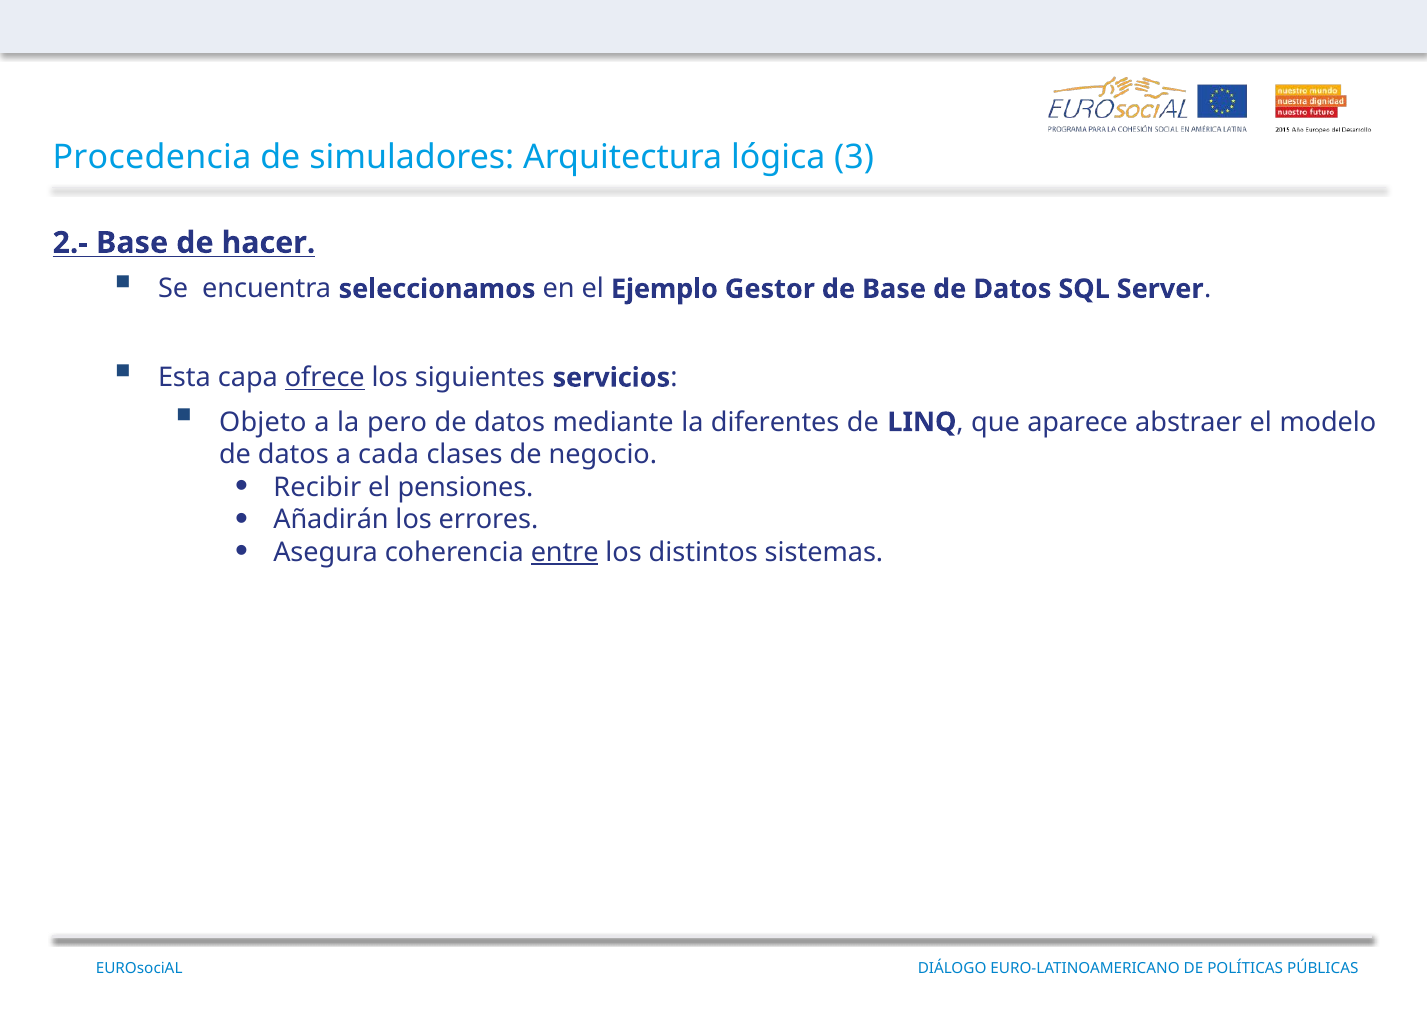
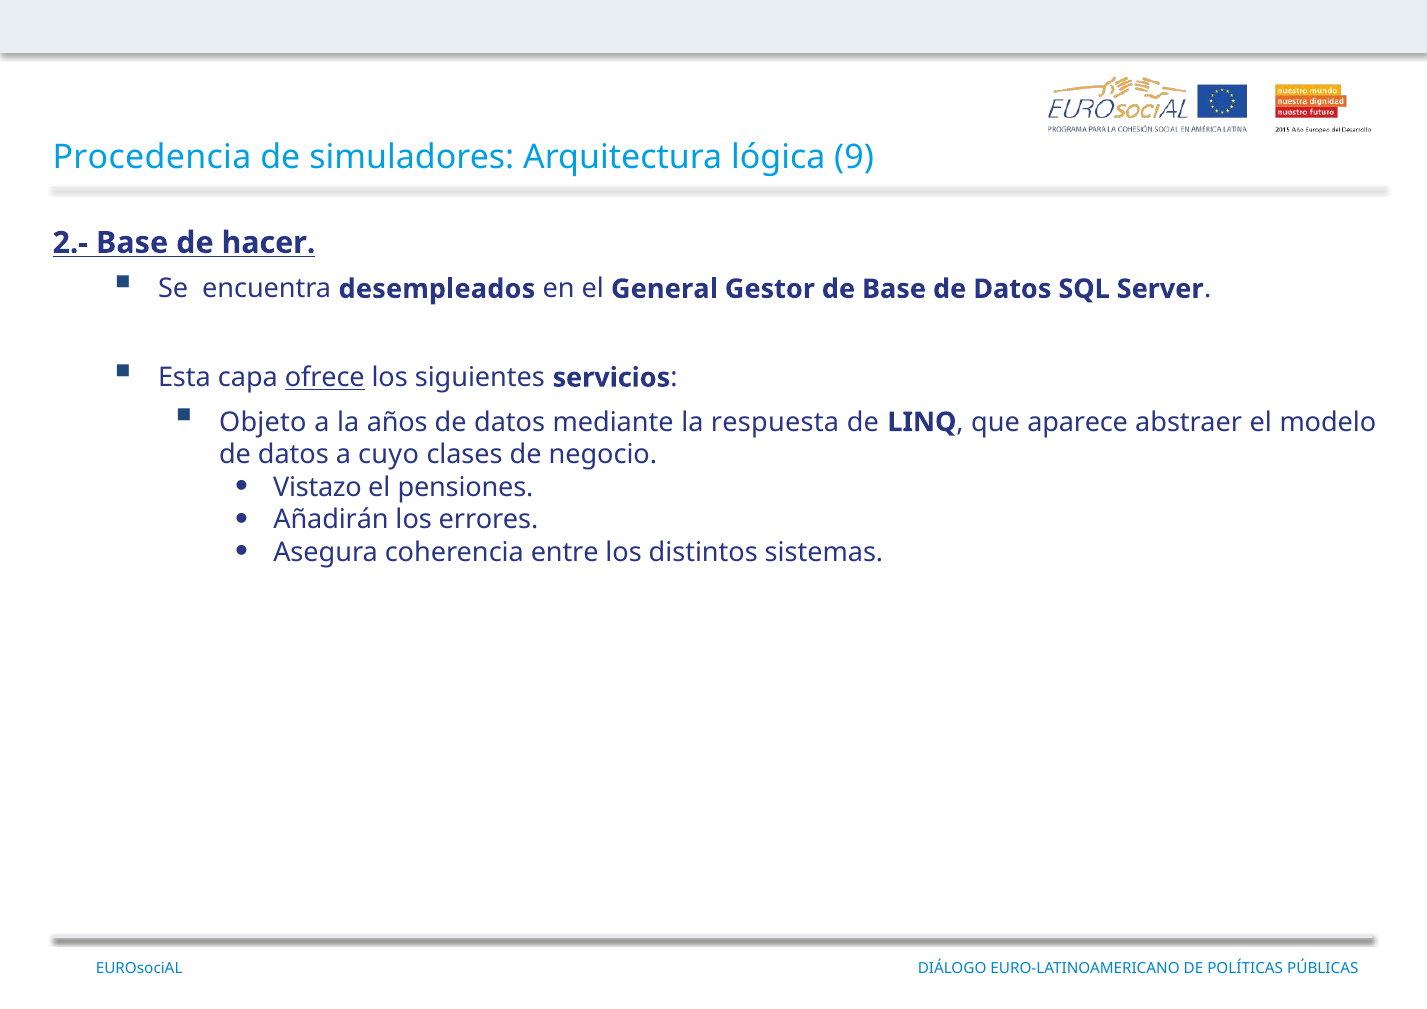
3: 3 -> 9 (854, 158)
seleccionamos: seleccionamos -> desempleados (437, 289)
Ejemplo: Ejemplo -> General (664, 289)
pero: pero -> años (397, 422)
diferentes: diferentes -> respuesta (775, 422)
cada: cada -> cuyo (389, 455)
Recibir: Recibir -> Vistazo (317, 487)
entre underline: present -> none (565, 553)
